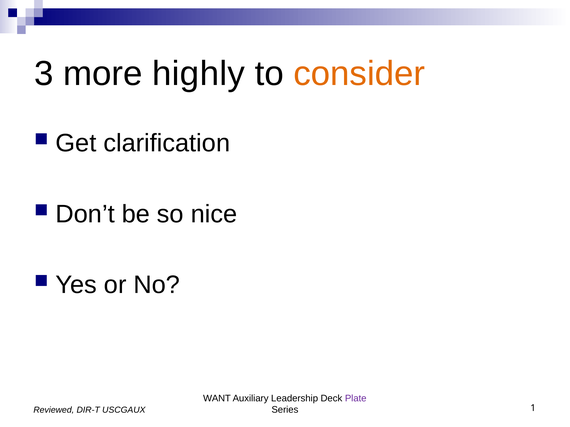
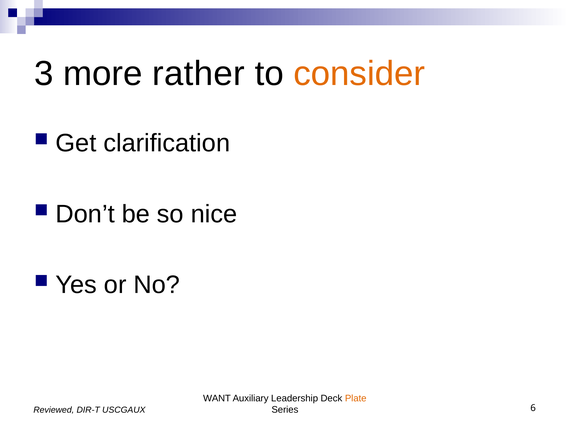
highly: highly -> rather (199, 74)
Plate colour: purple -> orange (356, 399)
1: 1 -> 6 (533, 409)
